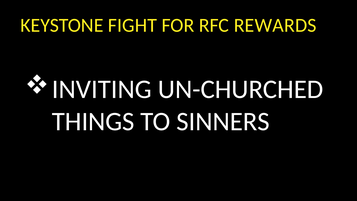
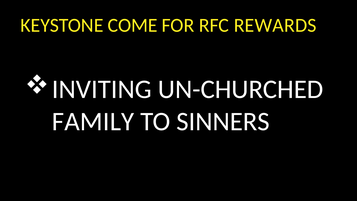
FIGHT: FIGHT -> COME (133, 25)
THINGS: THINGS -> FAMILY (93, 121)
